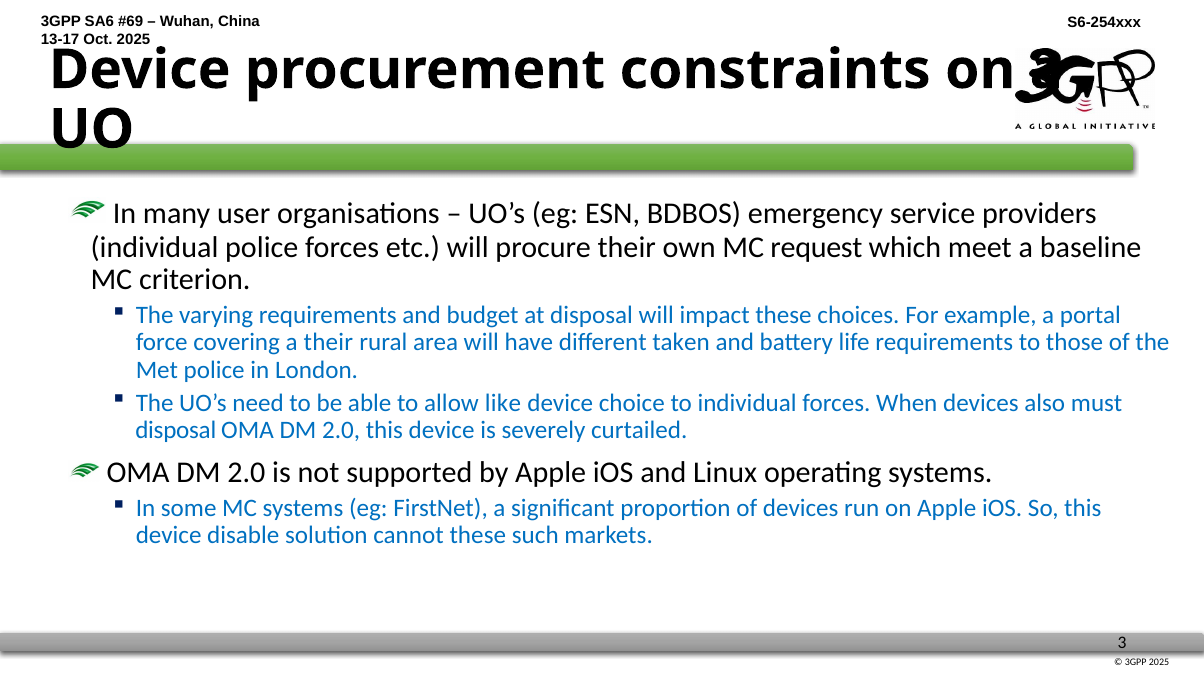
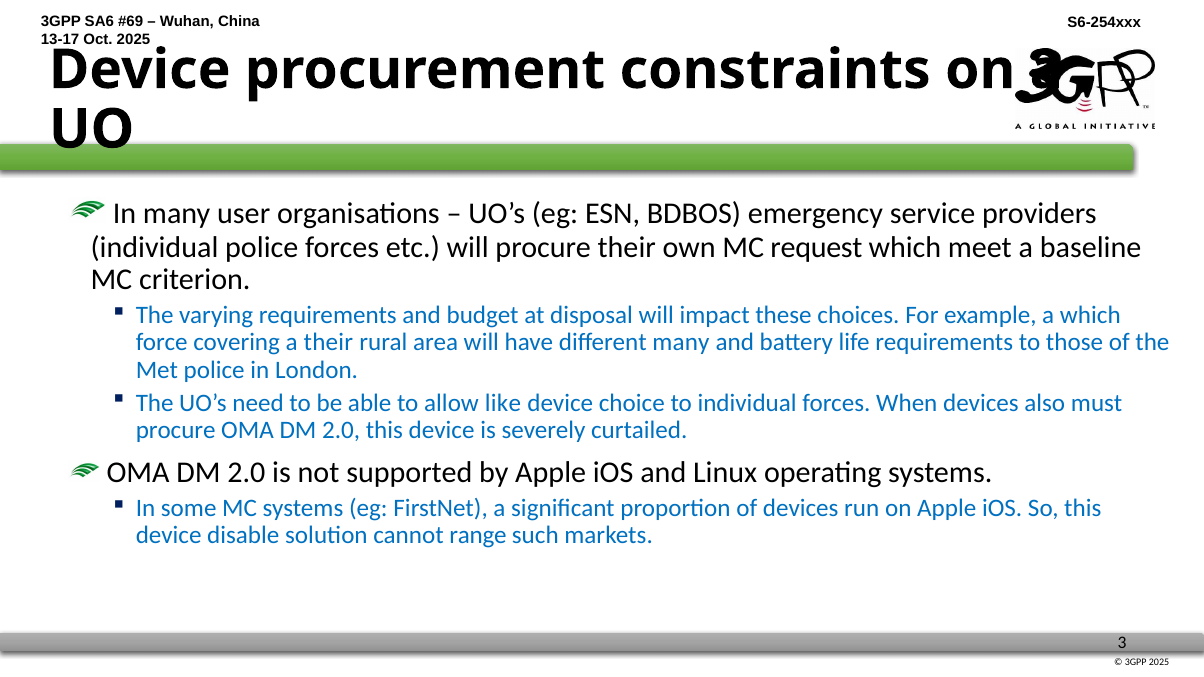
a portal: portal -> which (1090, 316)
different taken: taken -> many (681, 343)
disposal: disposal -> procure (176, 430)
cannot these: these -> range (478, 536)
